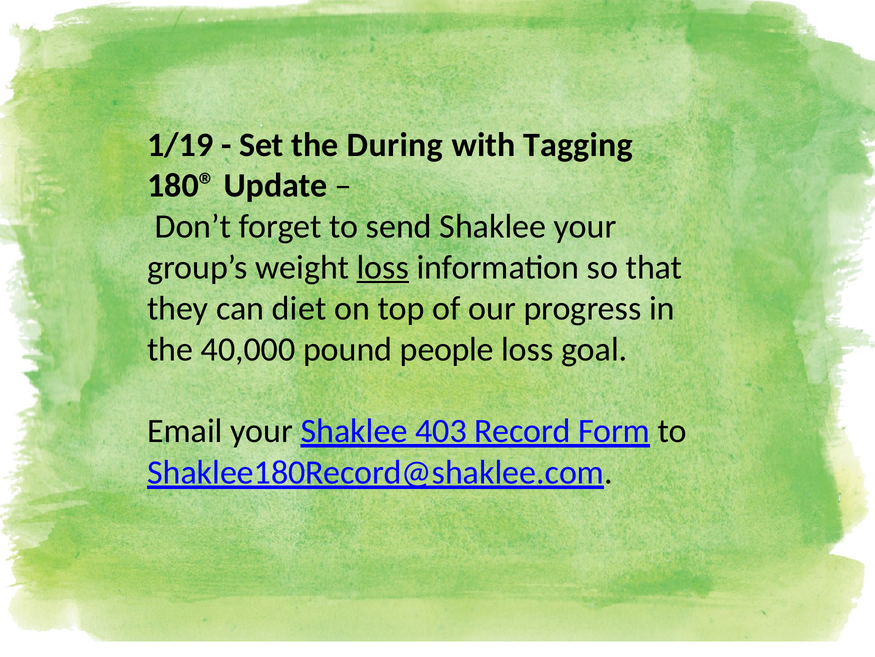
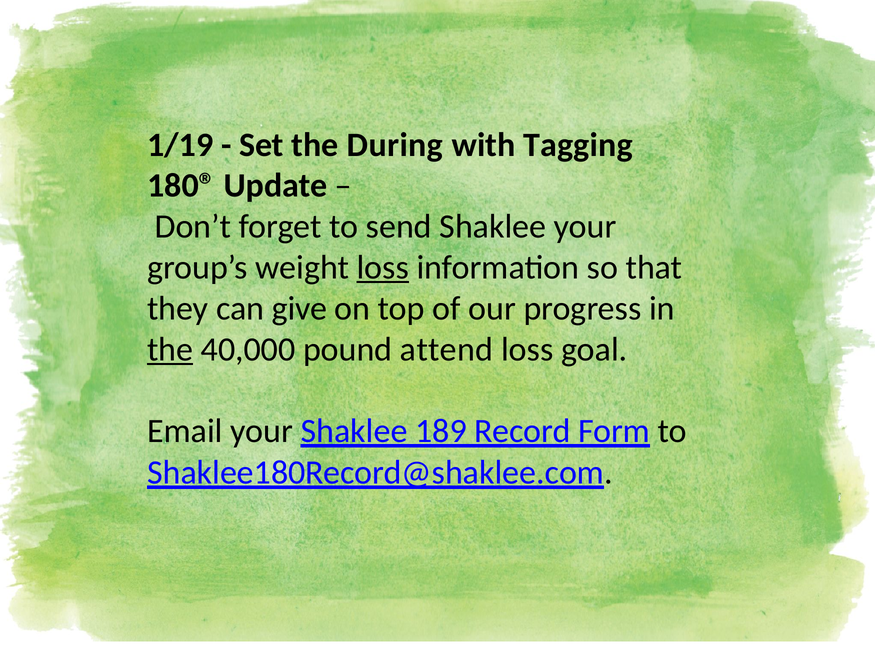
diet: diet -> give (299, 308)
the underline: none -> present (170, 349)
people: people -> attend (447, 349)
403: 403 -> 189 (441, 431)
